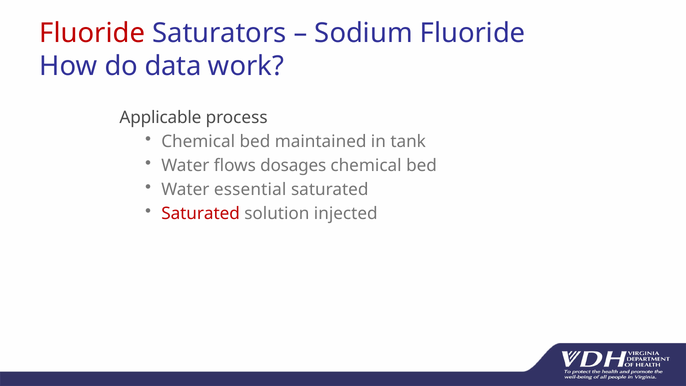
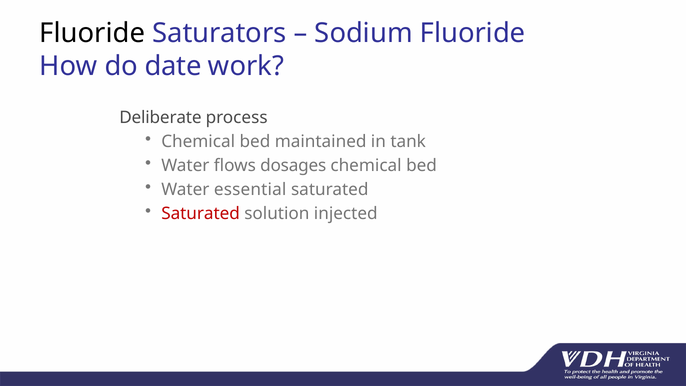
Fluoride colour: red -> black (92, 33)
data: data -> date (173, 66)
Applicable: Applicable -> Deliberate (160, 118)
